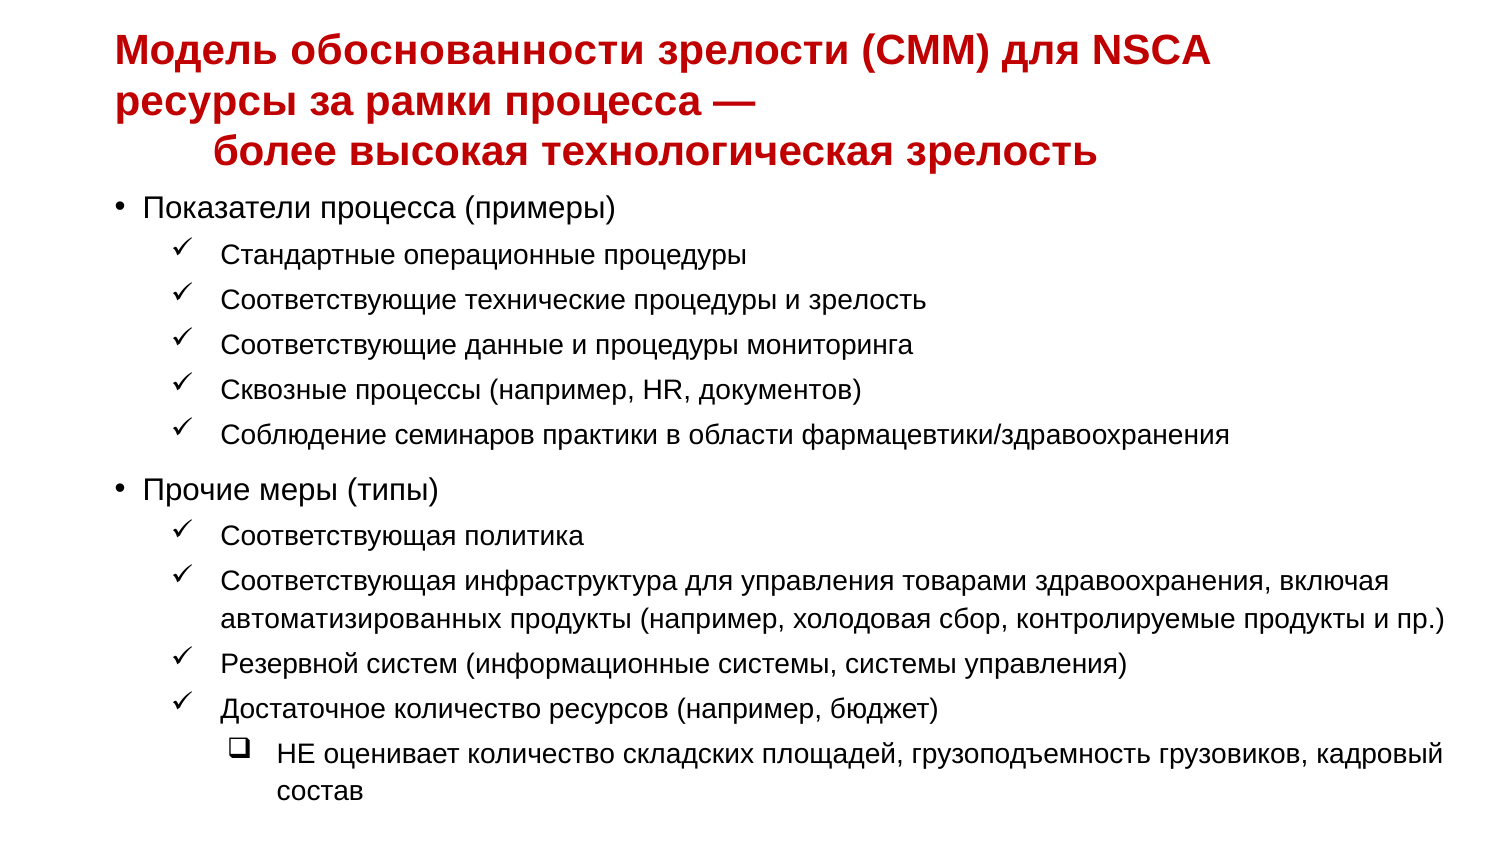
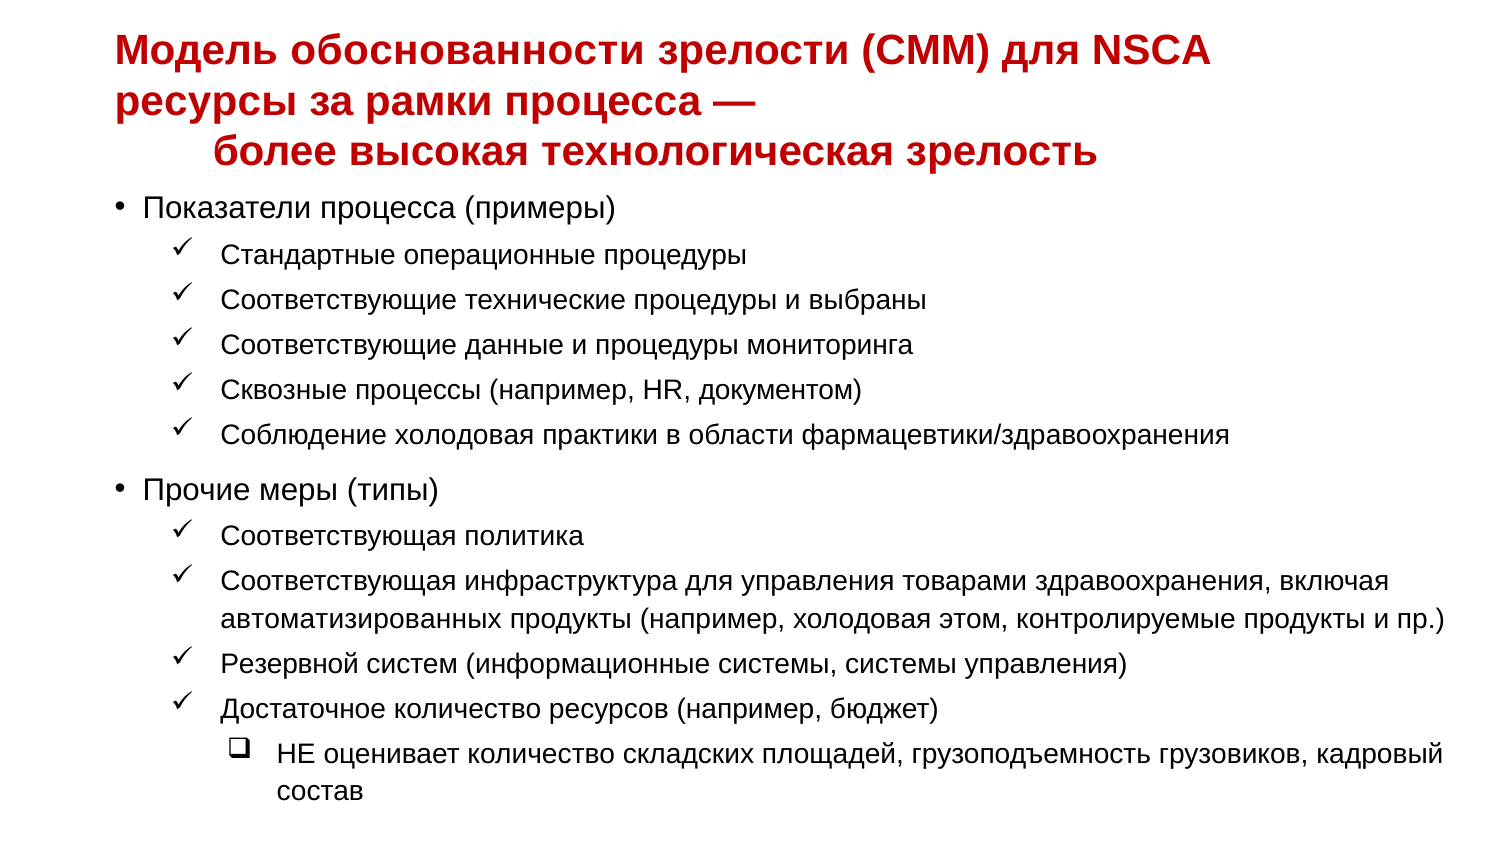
и зрелость: зрелость -> выбраны (868, 300)
документов: документов -> документом (781, 390)
Соблюдение семинаров: семинаров -> холодовая (465, 435)
сбор: сбор -> этом (974, 619)
